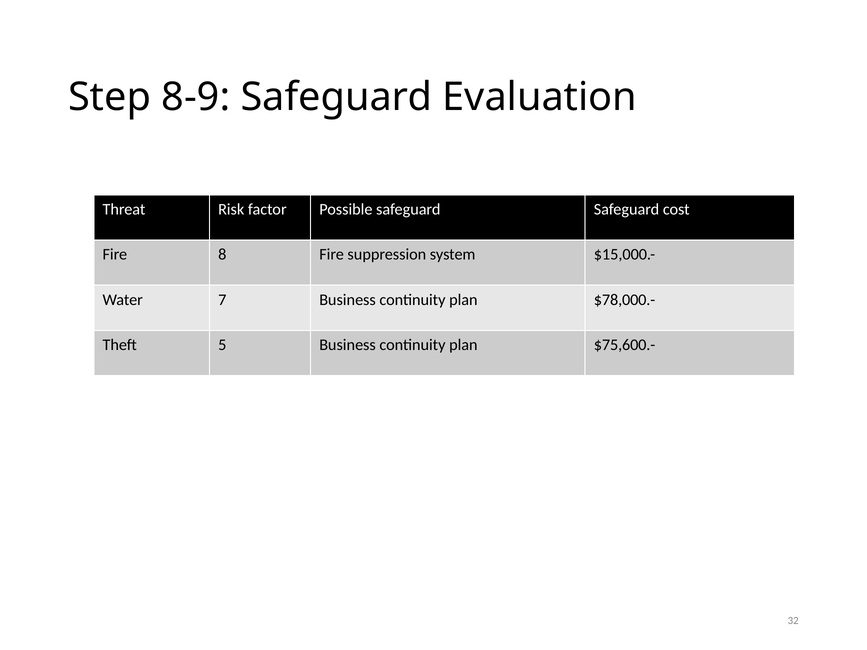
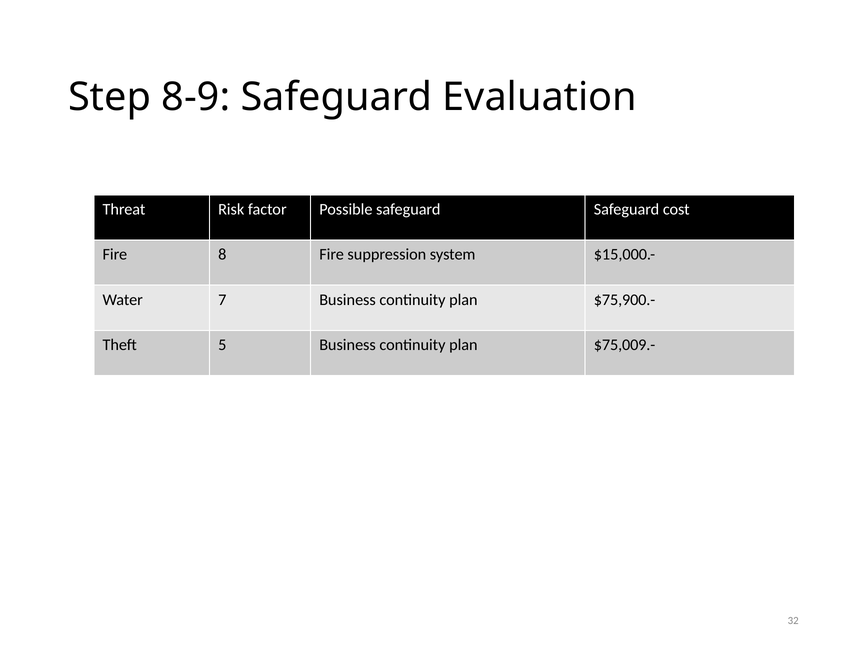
$78,000.-: $78,000.- -> $75,900.- (625, 300)
$75,600.-: $75,600.- -> $75,009.- (625, 345)
